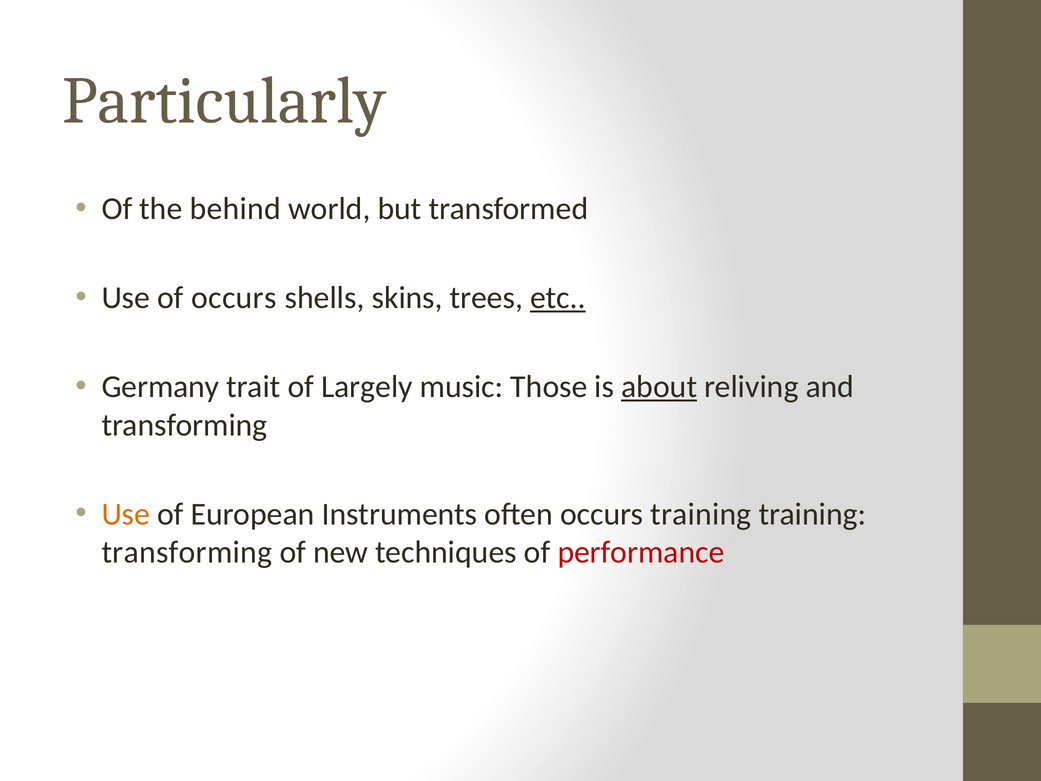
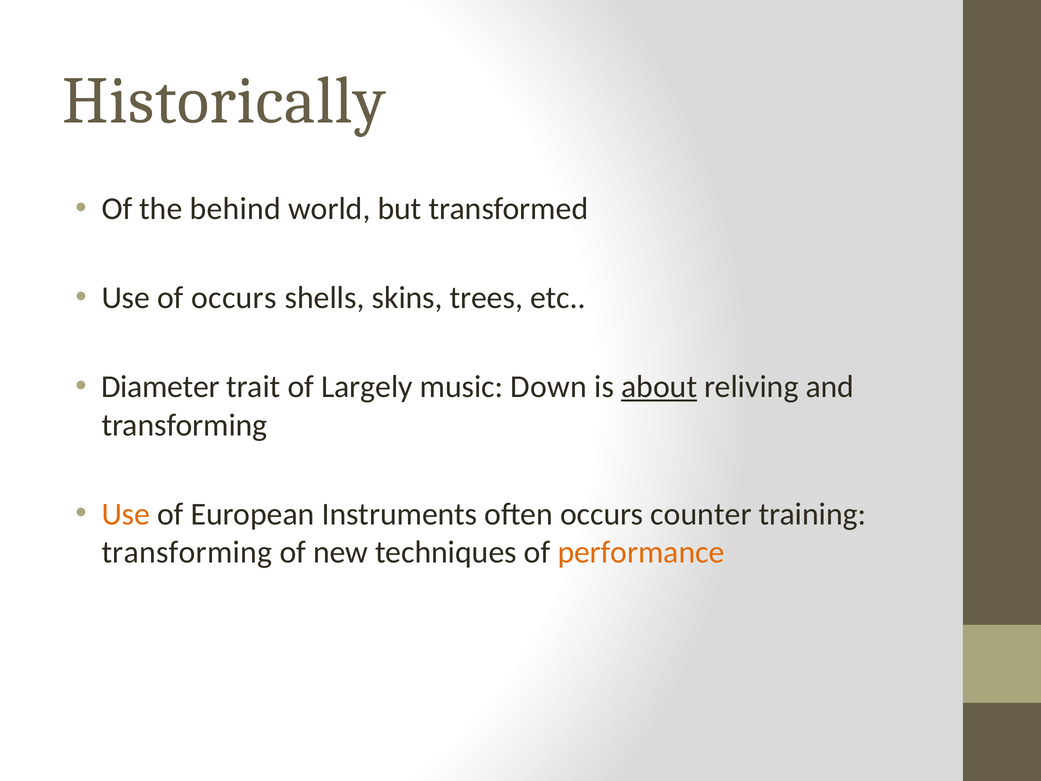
Particularly: Particularly -> Historically (224, 101)
etc underline: present -> none (558, 298)
Germany: Germany -> Diameter (160, 387)
Those: Those -> Down (549, 387)
occurs training: training -> counter (701, 514)
performance colour: red -> orange (641, 552)
